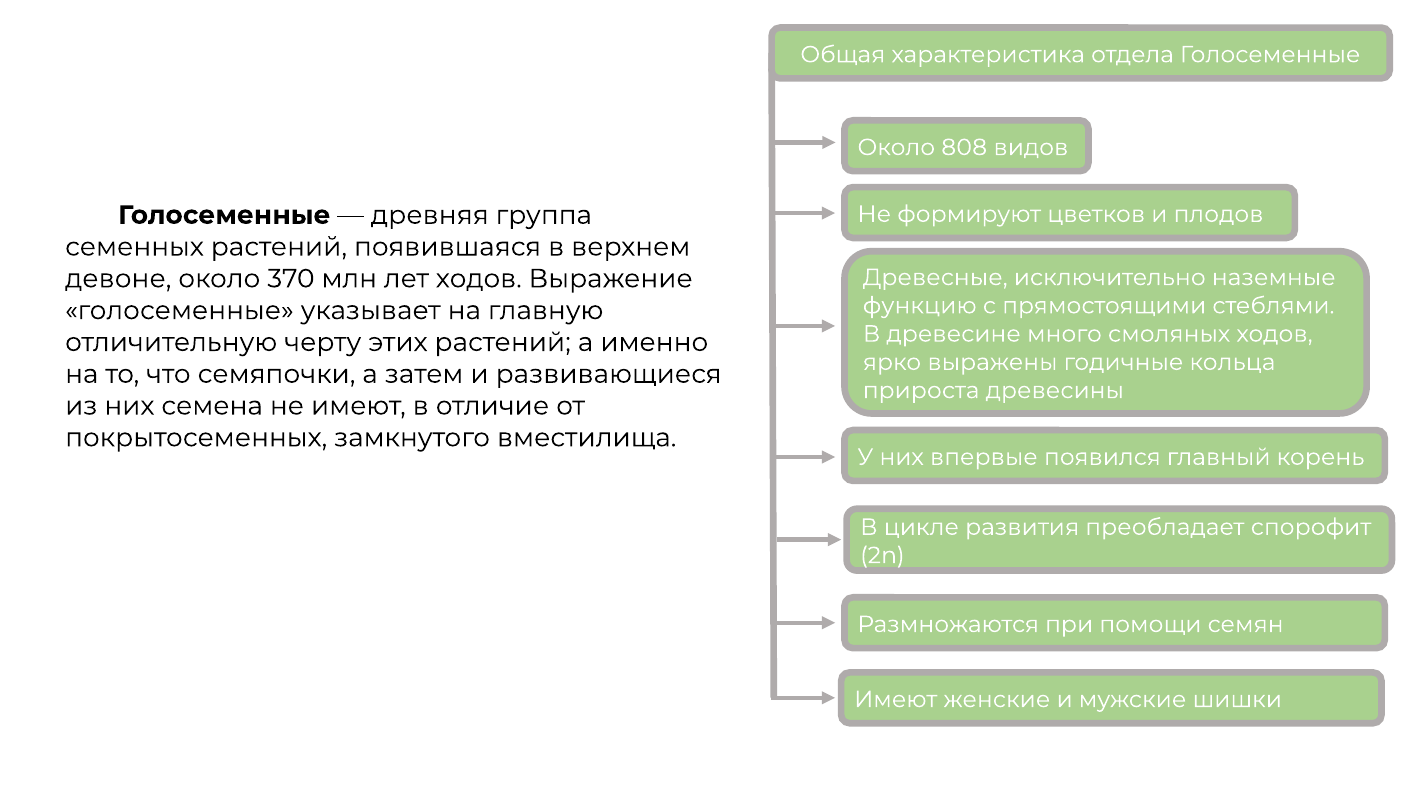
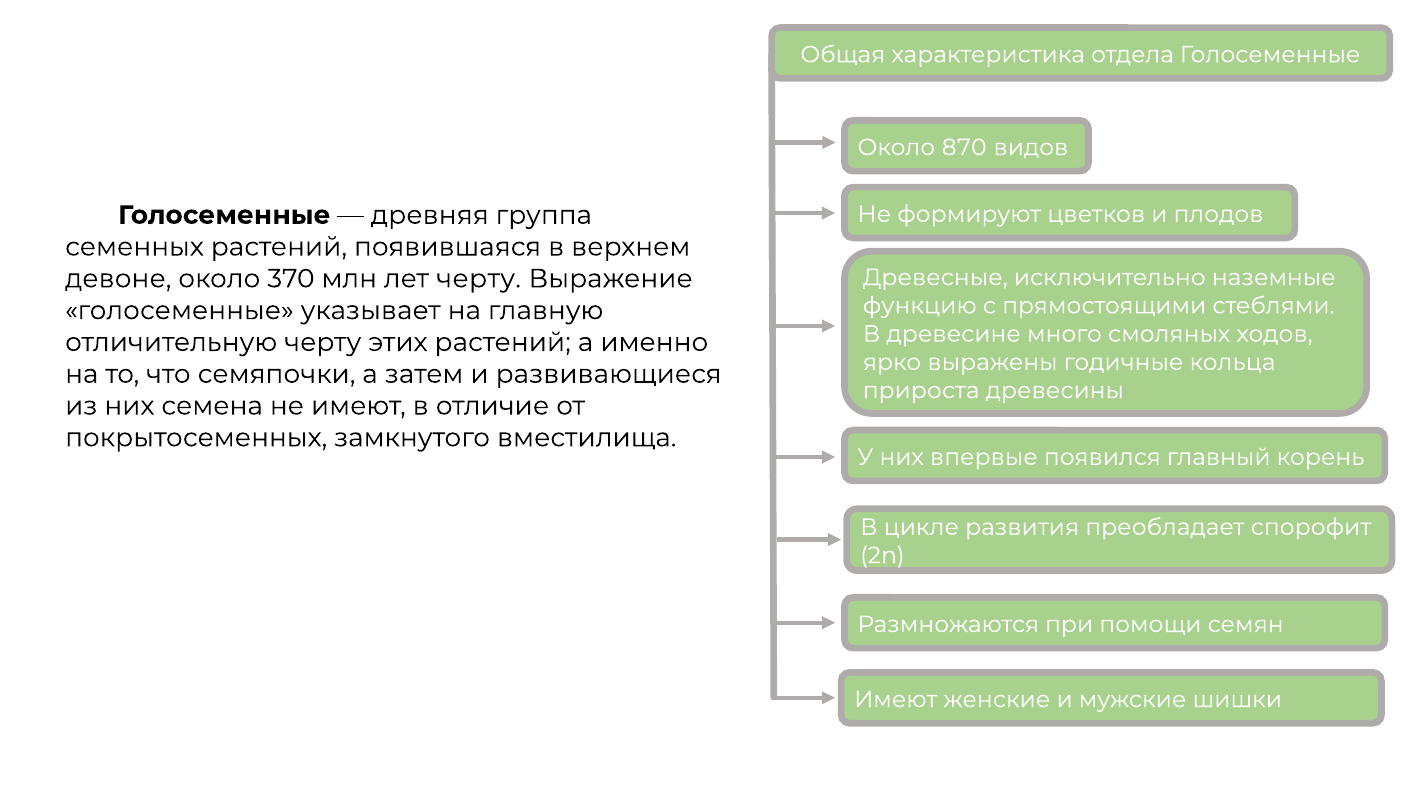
808: 808 -> 870 (964, 147)
лет ходов: ходов -> черту (479, 279)
